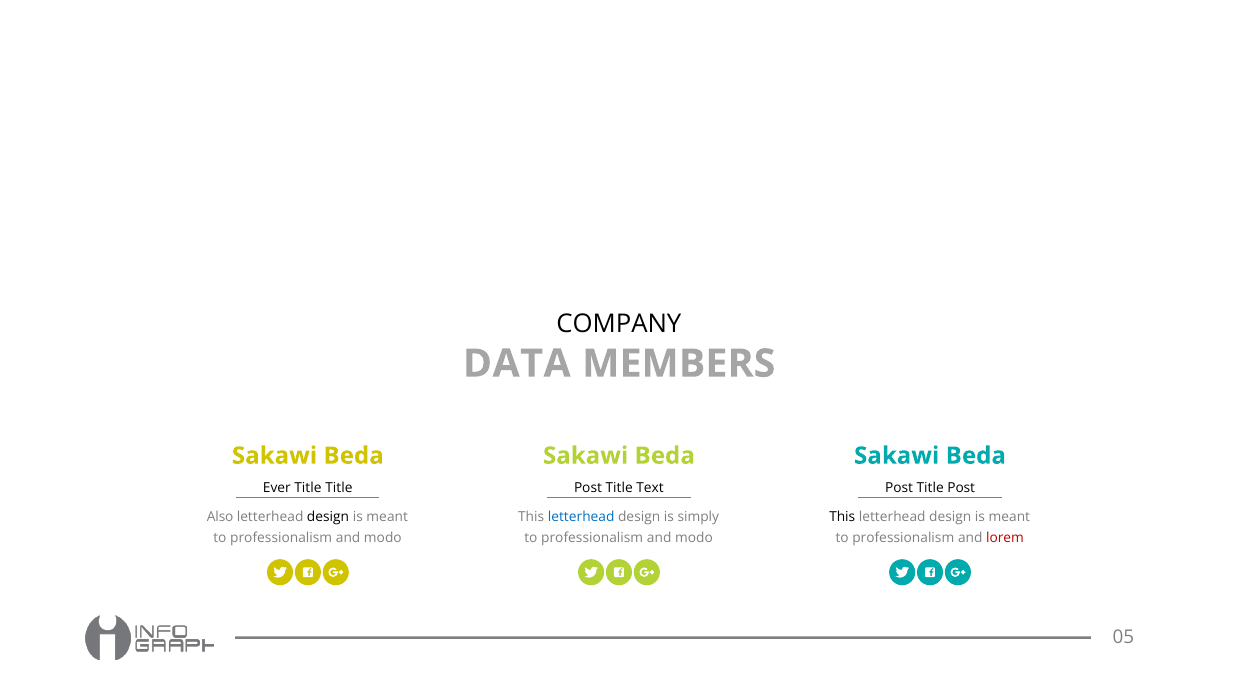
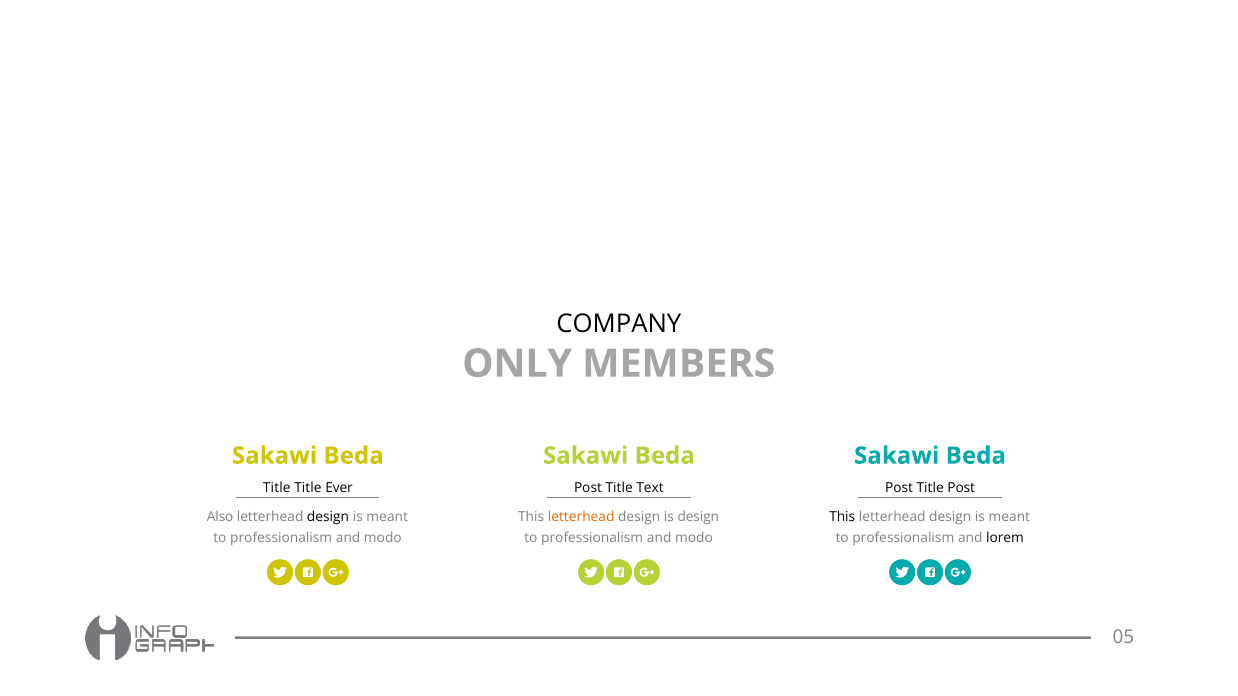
DATA: DATA -> ONLY (517, 364)
Ever: Ever -> Title (277, 488)
Title Title: Title -> Ever (339, 488)
letterhead colour: blue -> orange (581, 517)
is simply: simply -> design (698, 517)
lorem colour: red -> black (1005, 539)
